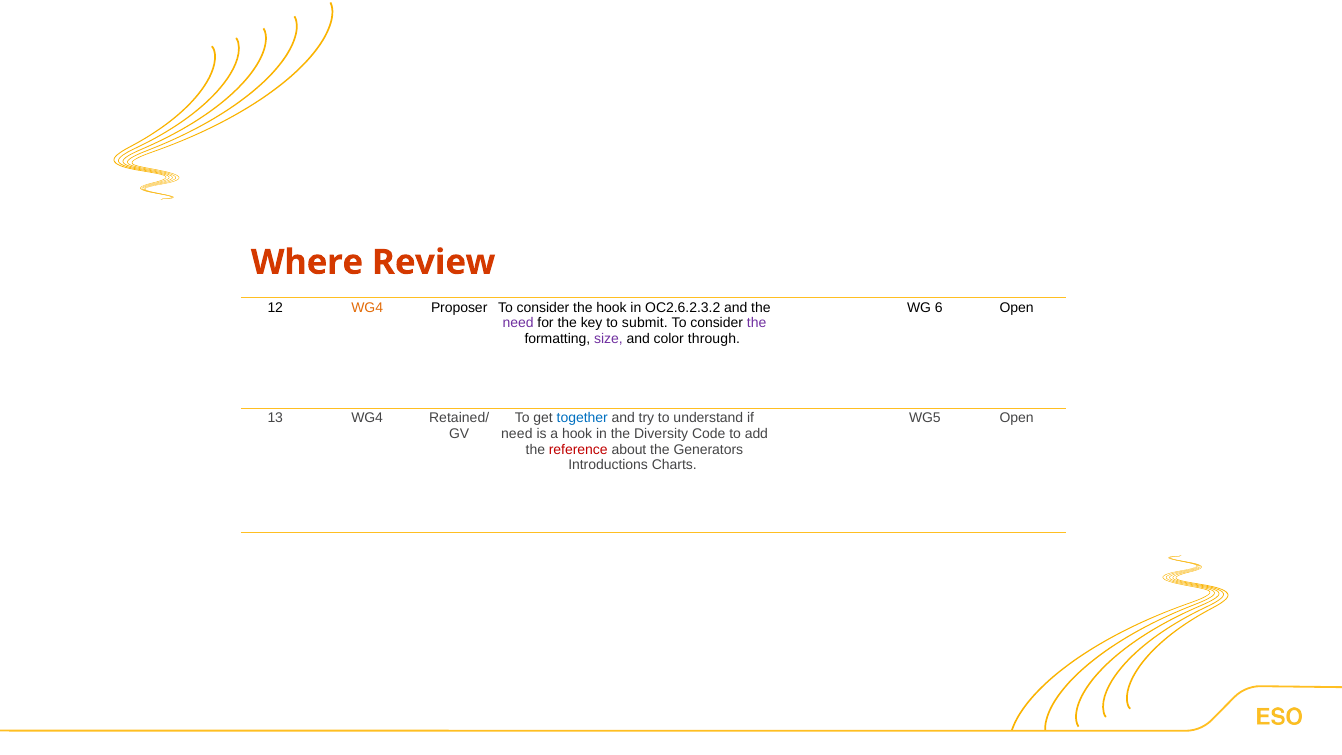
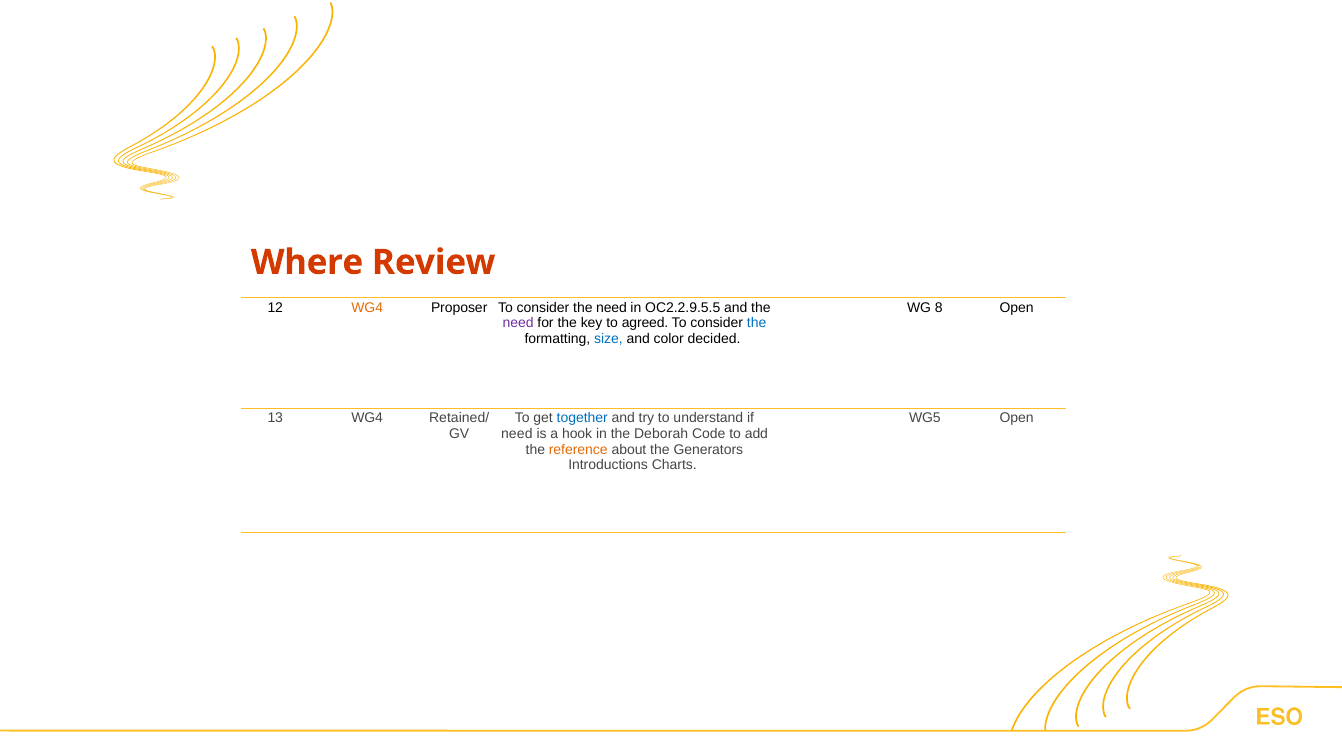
consider the hook: hook -> need (612, 307)
OC2.6.2.3.2: OC2.6.2.3.2 -> OC2.2.9.5.5 (683, 307)
6: 6 -> 8 (939, 307)
submit: submit -> agreed (645, 323)
the colour: purple -> blue (757, 323)
size colour: purple -> blue (608, 339)
through: through -> decided (714, 339)
Diversity: Diversity -> Deborah (661, 434)
reference colour: red -> orange (578, 449)
